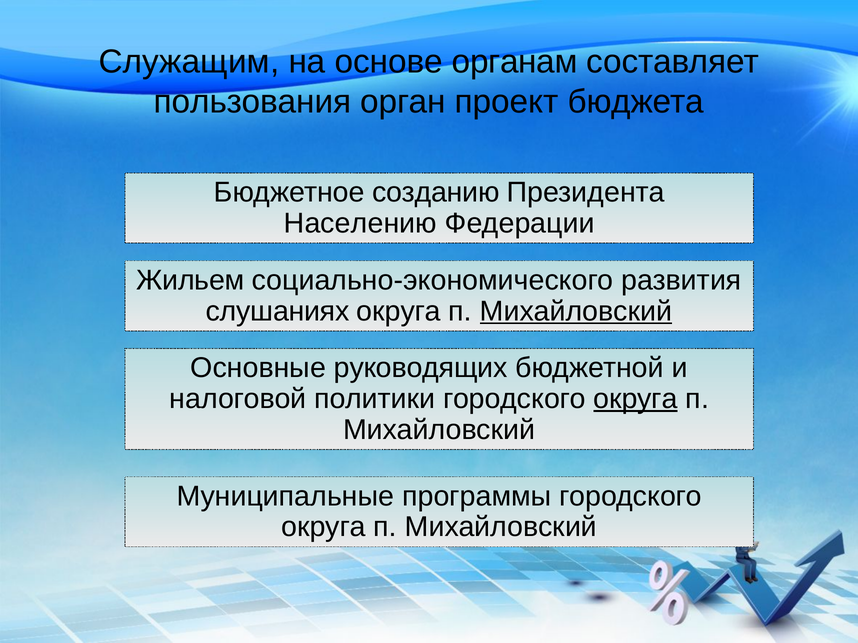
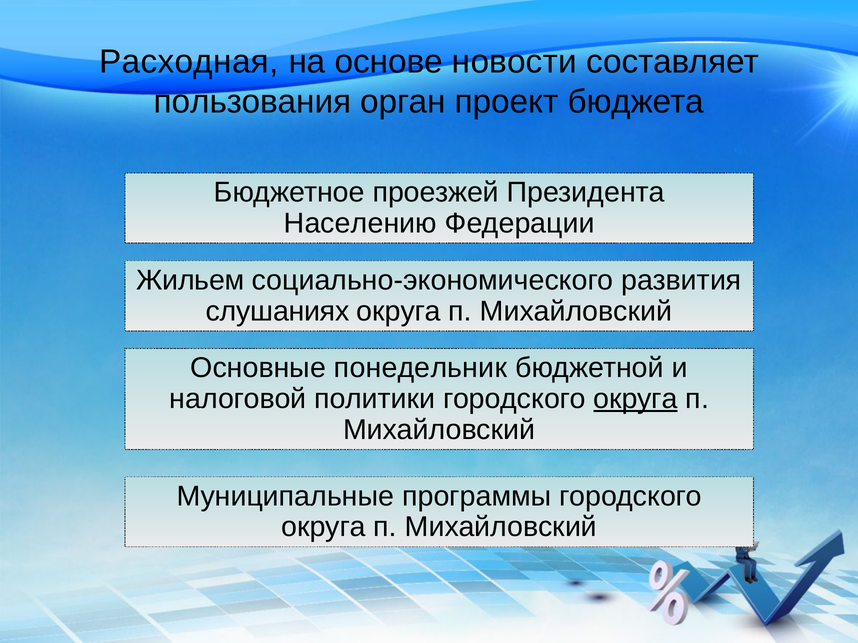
Служащим: Служащим -> Расходная (189, 62)
органам: органам -> новости (514, 62)
созданию: созданию -> проезжей (436, 193)
Михайловский underline: present -> none (576, 311)
руководящих: руководящих -> понедельник (420, 368)
